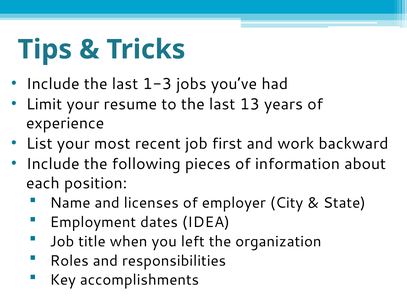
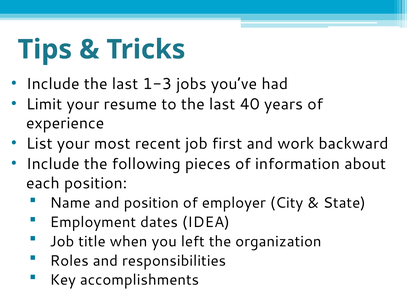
13: 13 -> 40 (250, 104)
and licenses: licenses -> position (151, 202)
